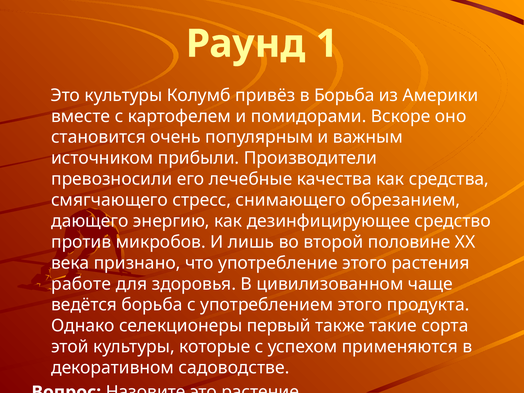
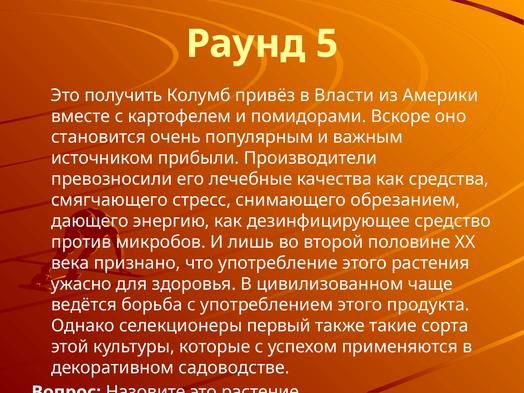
1: 1 -> 5 (327, 44)
Это культуры: культуры -> получить (123, 95)
в Борьба: Борьба -> Власти (344, 95)
работе: работе -> ужасно (81, 284)
